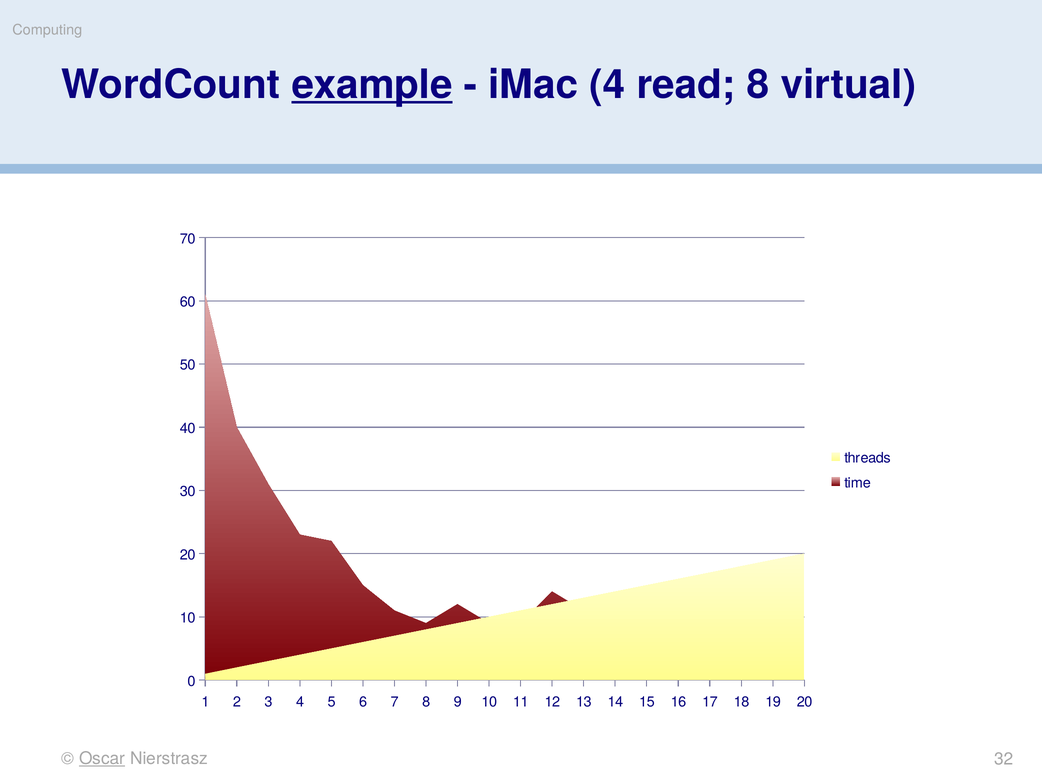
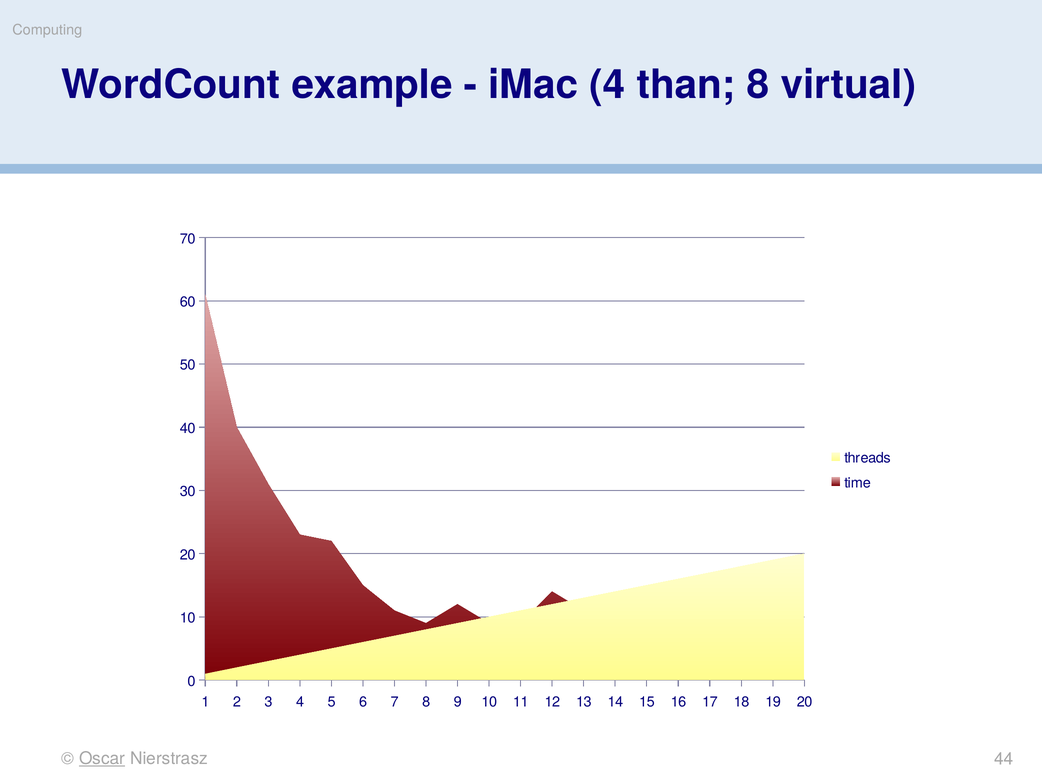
example underline: present -> none (372, 85)
read: read -> than (686, 85)
32: 32 -> 44 (1004, 758)
